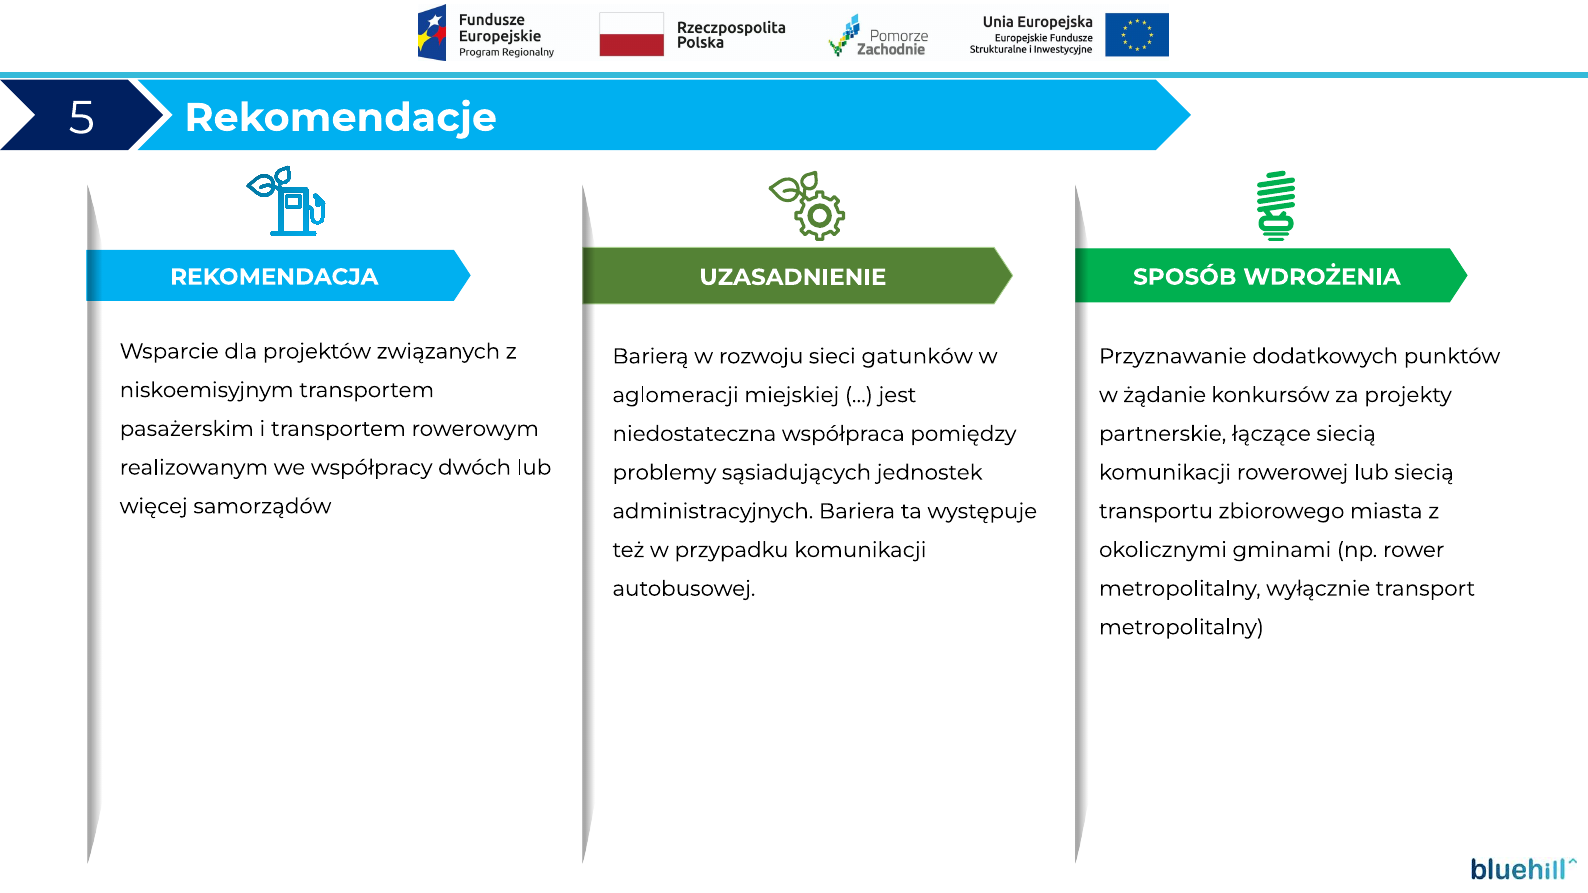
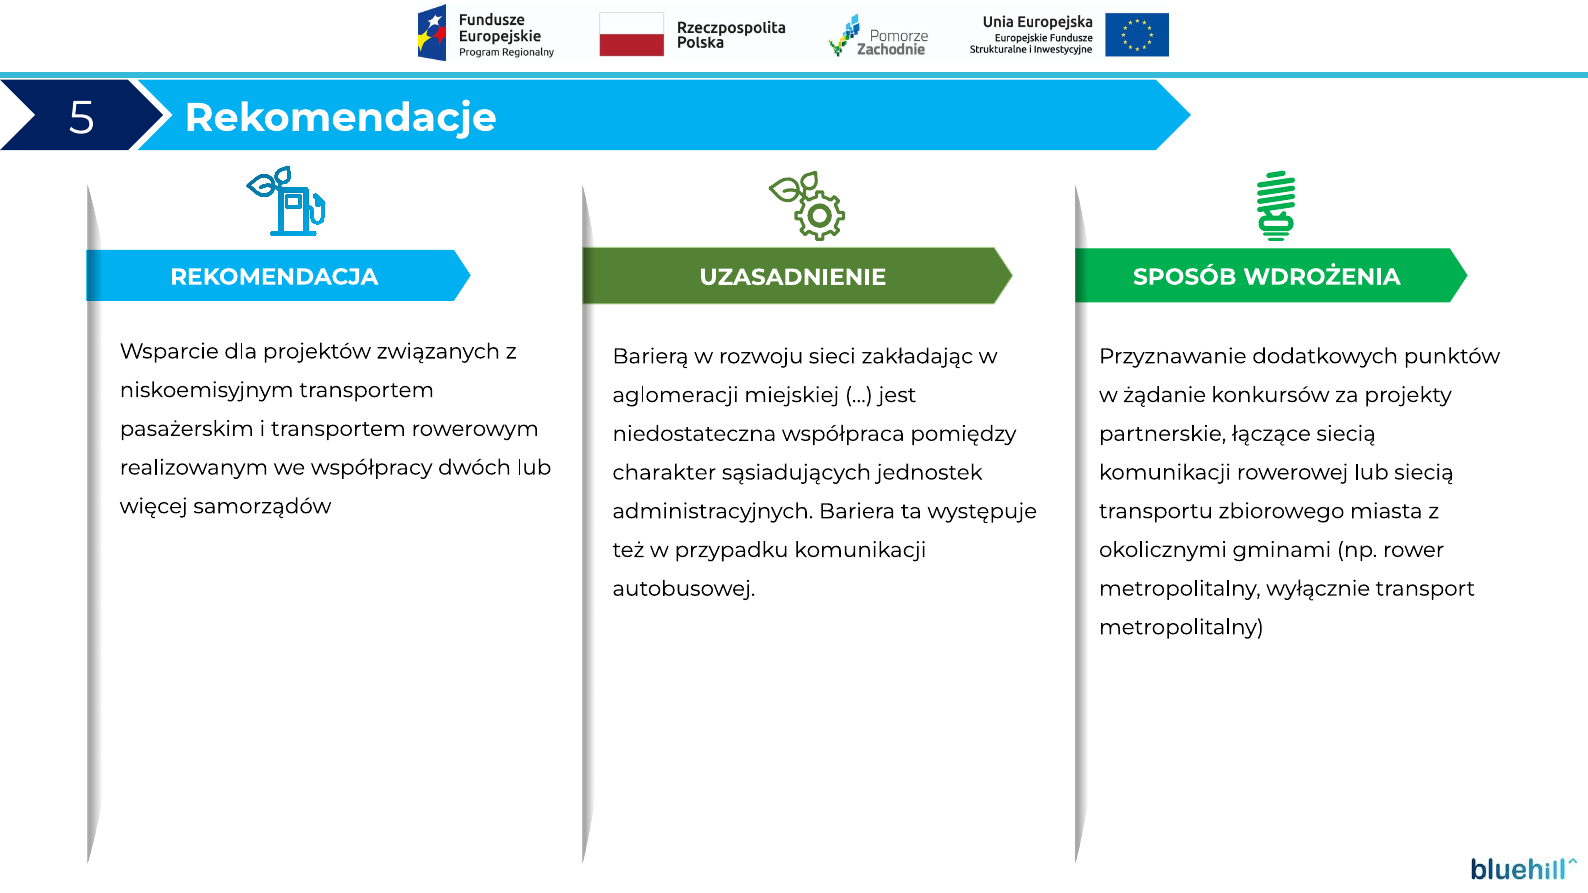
gatunków: gatunków -> zakładając (917, 356)
problemy: problemy -> charakter (664, 473)
